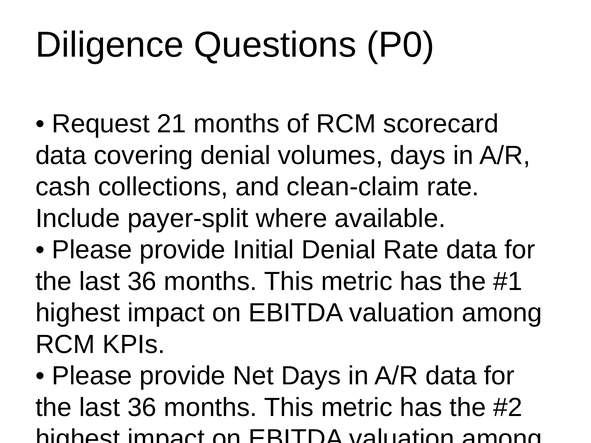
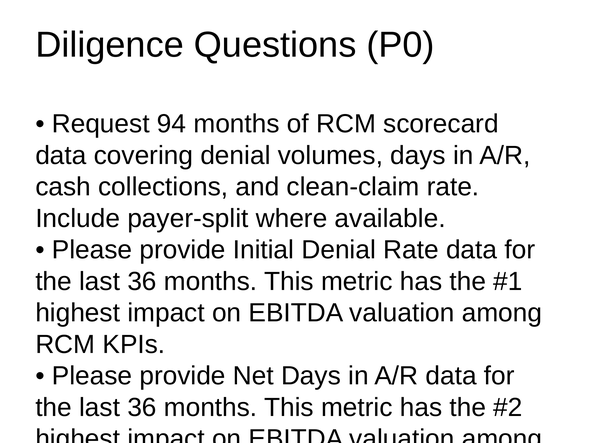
21: 21 -> 94 (172, 124)
